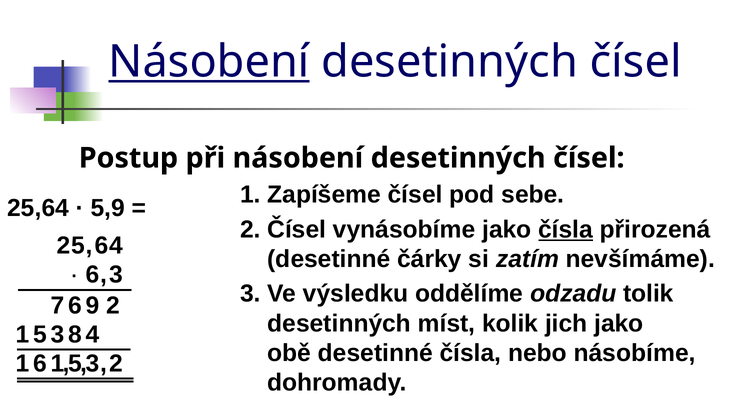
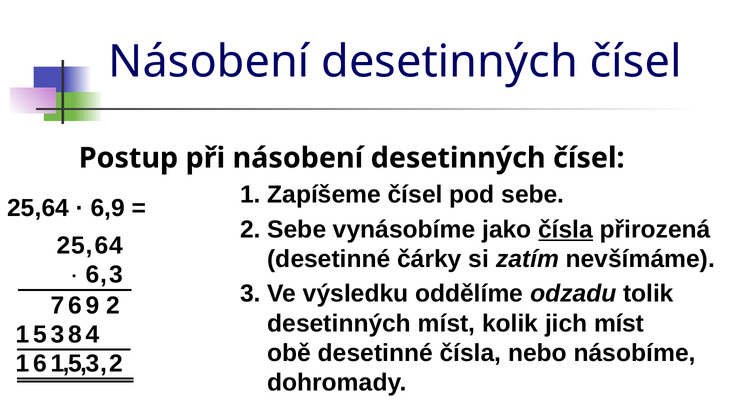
Násobení underline: present -> none (209, 62)
5,9: 5,9 -> 6,9 (108, 208)
2 Čísel: Čísel -> Sebe (297, 230)
jich jako: jako -> míst (619, 323)
